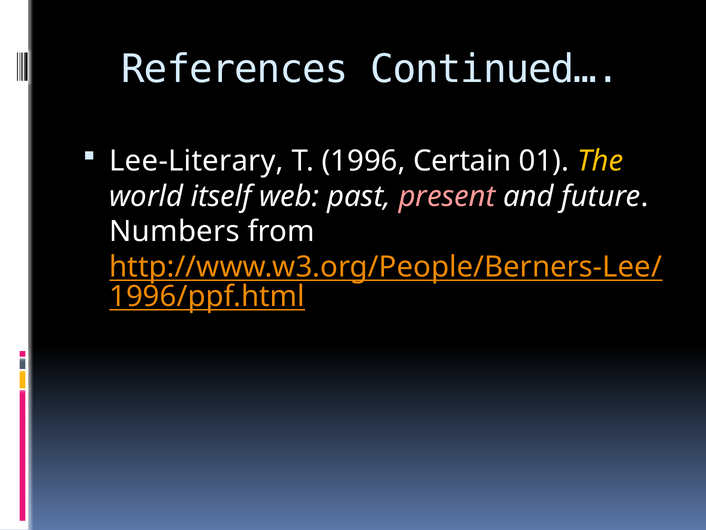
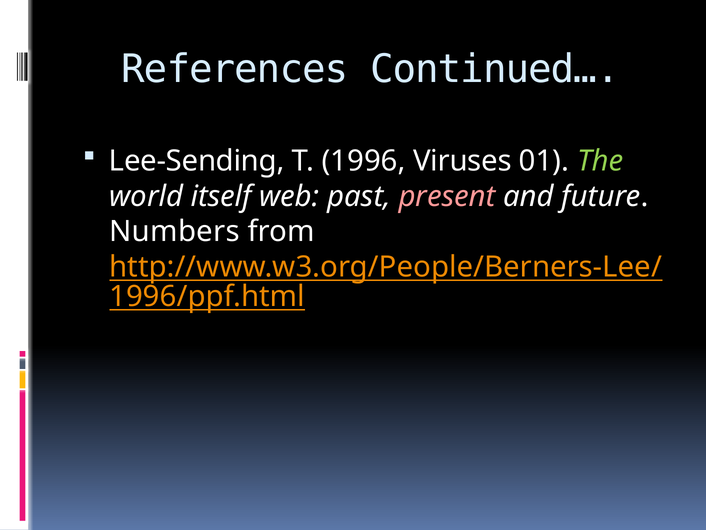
Lee-Literary: Lee-Literary -> Lee-Sending (197, 161)
Certain: Certain -> Viruses (462, 161)
The colour: yellow -> light green (600, 161)
